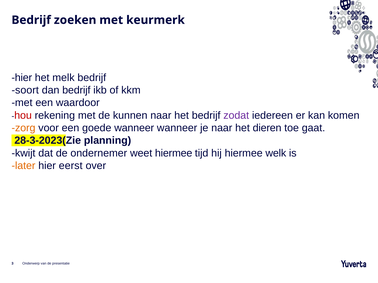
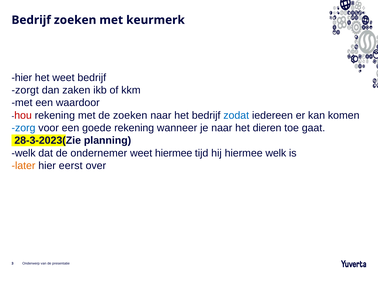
het melk: melk -> weet (63, 78)
soort: soort -> zorgt (25, 90)
dan bedrijf: bedrijf -> zaken (76, 90)
de kunnen: kunnen -> zoeken (130, 116)
zodat colour: purple -> blue (236, 116)
zorg colour: orange -> blue (23, 128)
goede wanneer: wanneer -> rekening (134, 128)
kwijt: kwijt -> welk (24, 153)
